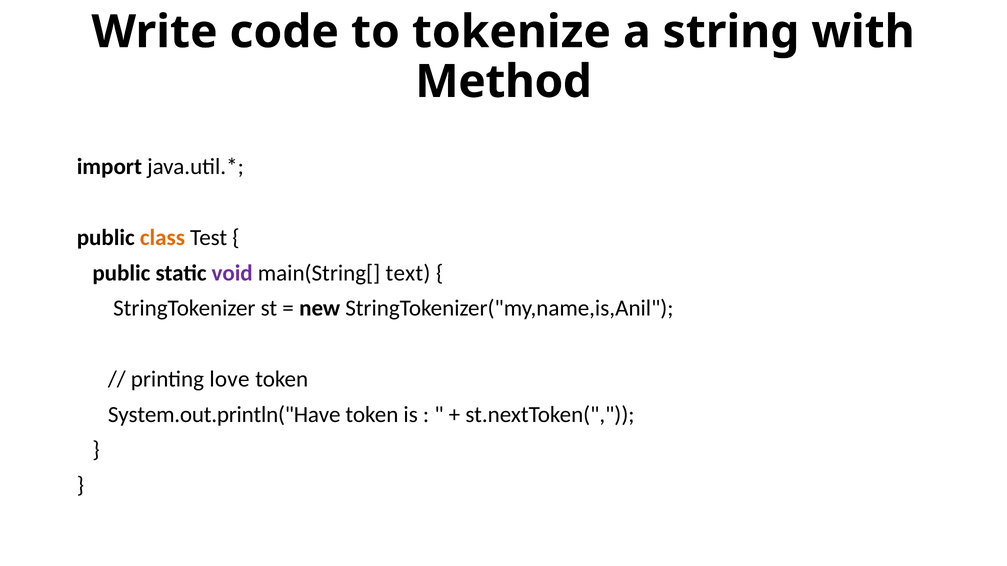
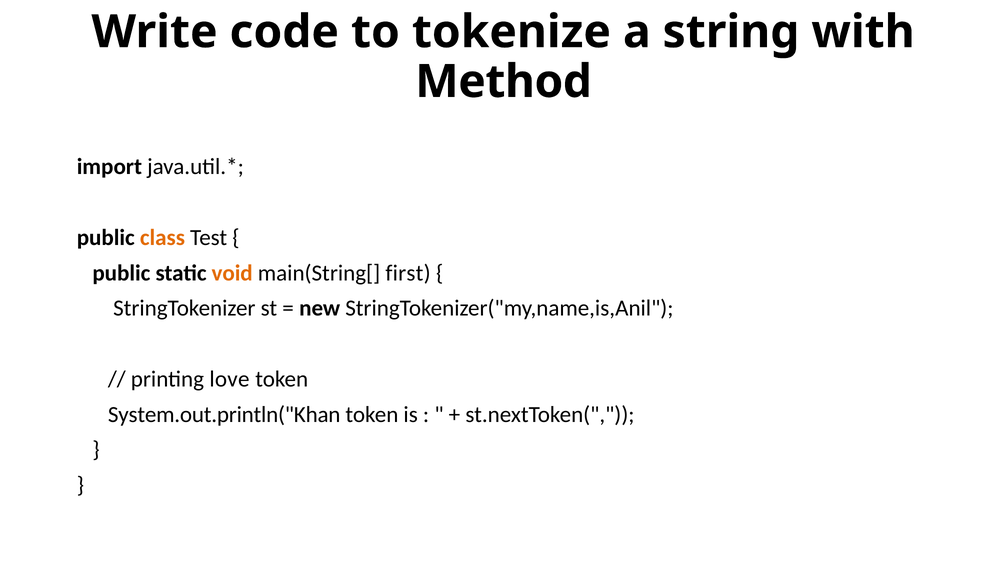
void colour: purple -> orange (232, 273)
text: text -> first (408, 273)
System.out.println("Have: System.out.println("Have -> System.out.println("Khan (224, 415)
